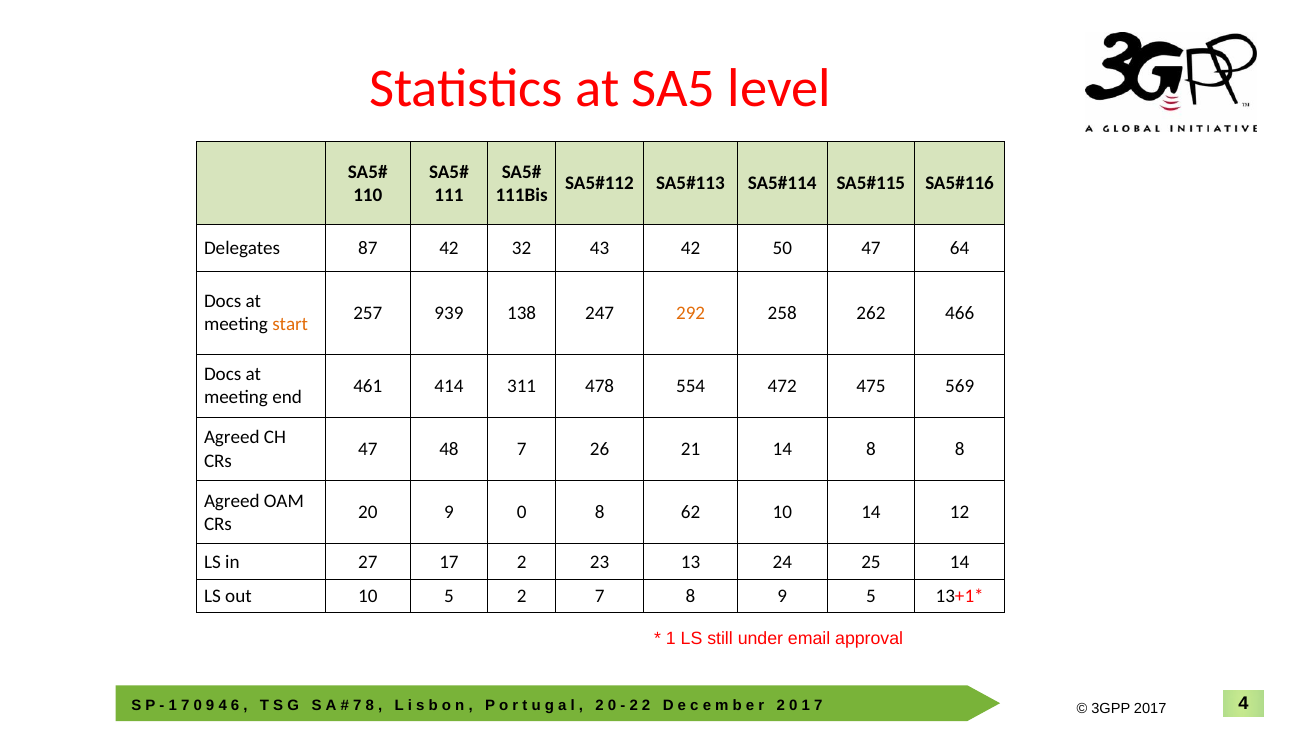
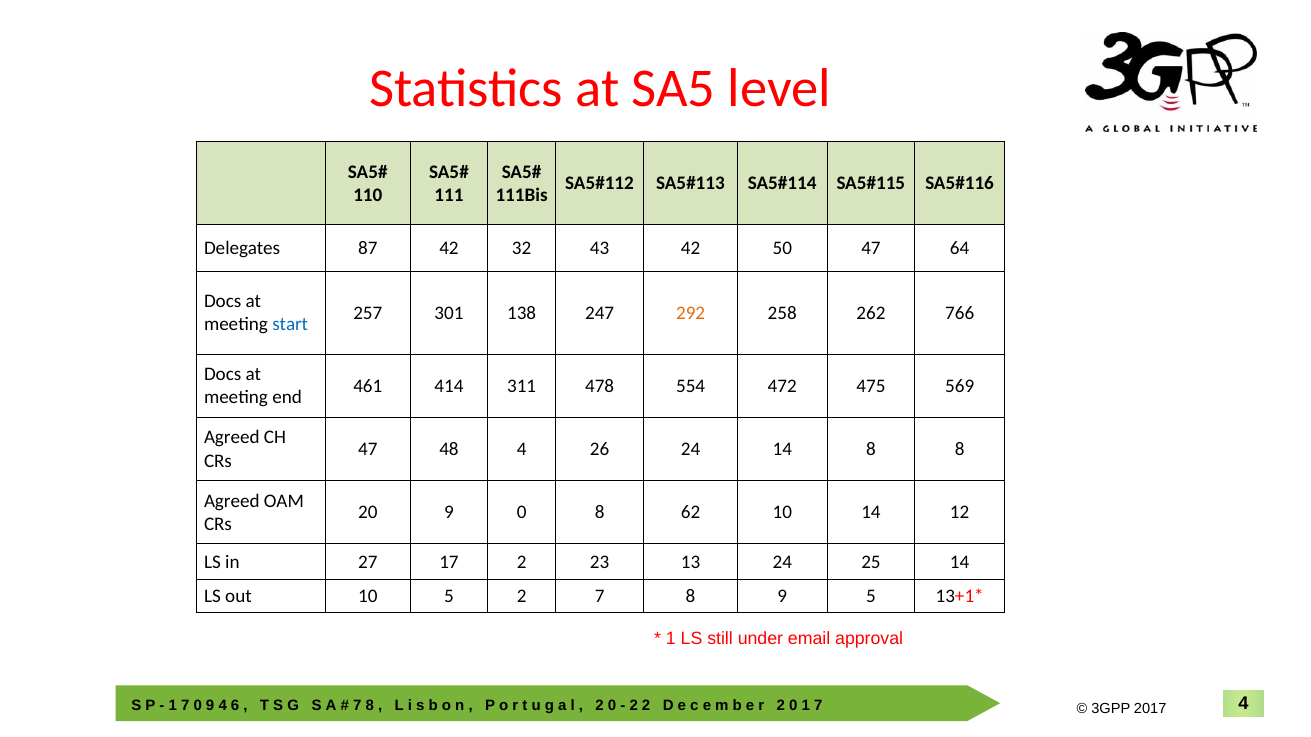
939: 939 -> 301 (449, 313)
466: 466 -> 766 (960, 313)
start colour: orange -> blue (290, 325)
48 7: 7 -> 4 (522, 450)
26 21: 21 -> 24 (691, 450)
